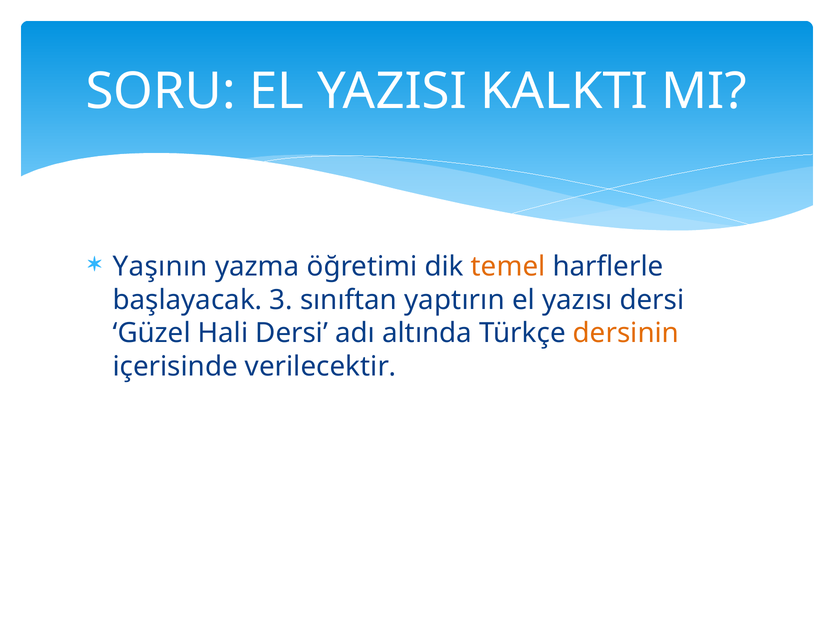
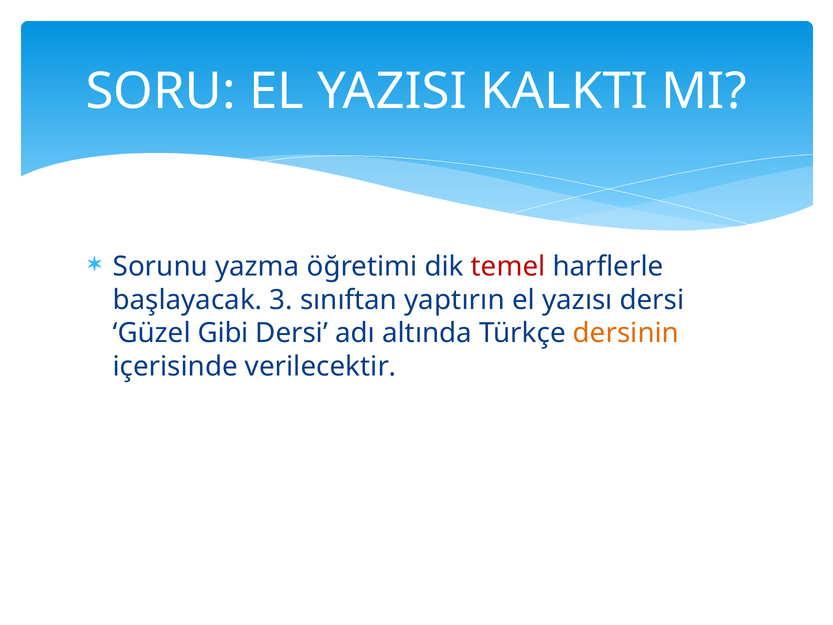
Yaşının: Yaşının -> Sorunu (160, 267)
temel colour: orange -> red (508, 267)
Hali: Hali -> Gibi (223, 333)
